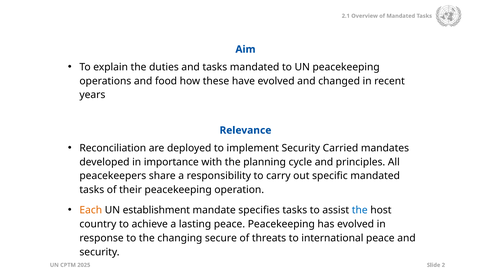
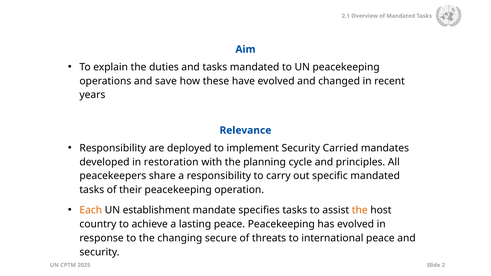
food: food -> save (166, 81)
Reconciliation: Reconciliation -> Responsibility (113, 148)
importance: importance -> restoration (171, 162)
the colour: blue -> orange (360, 210)
